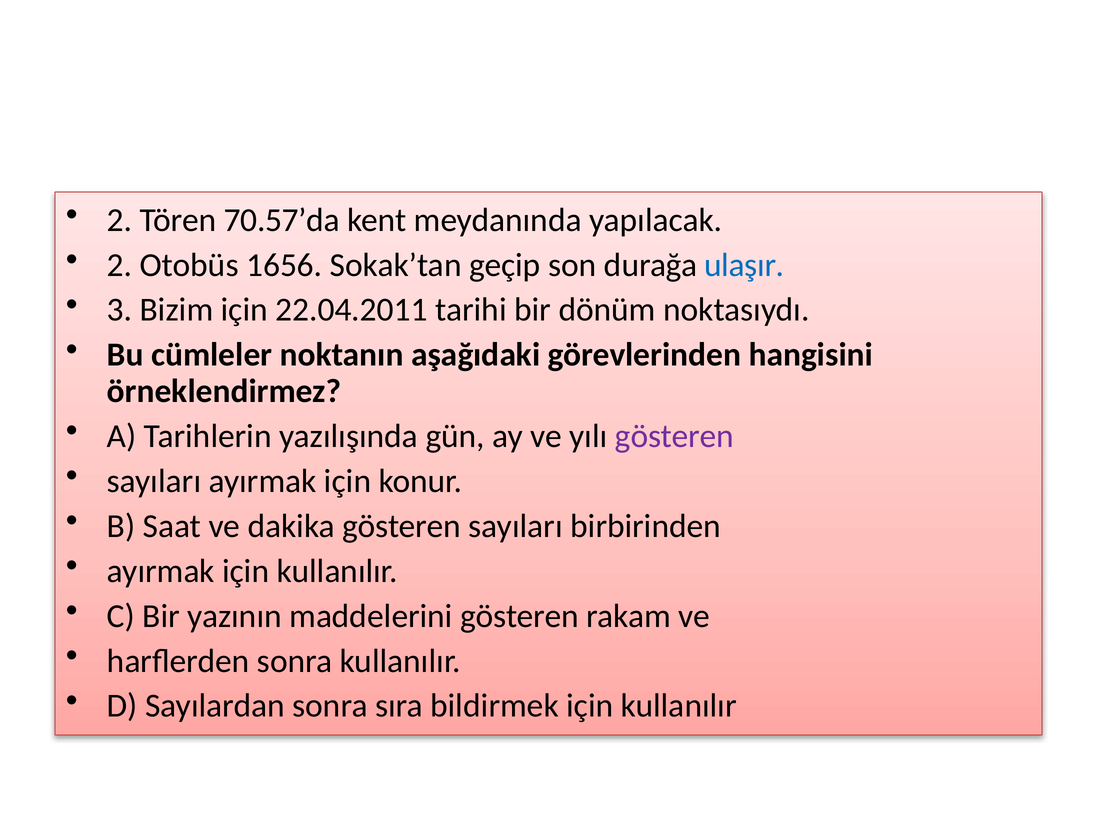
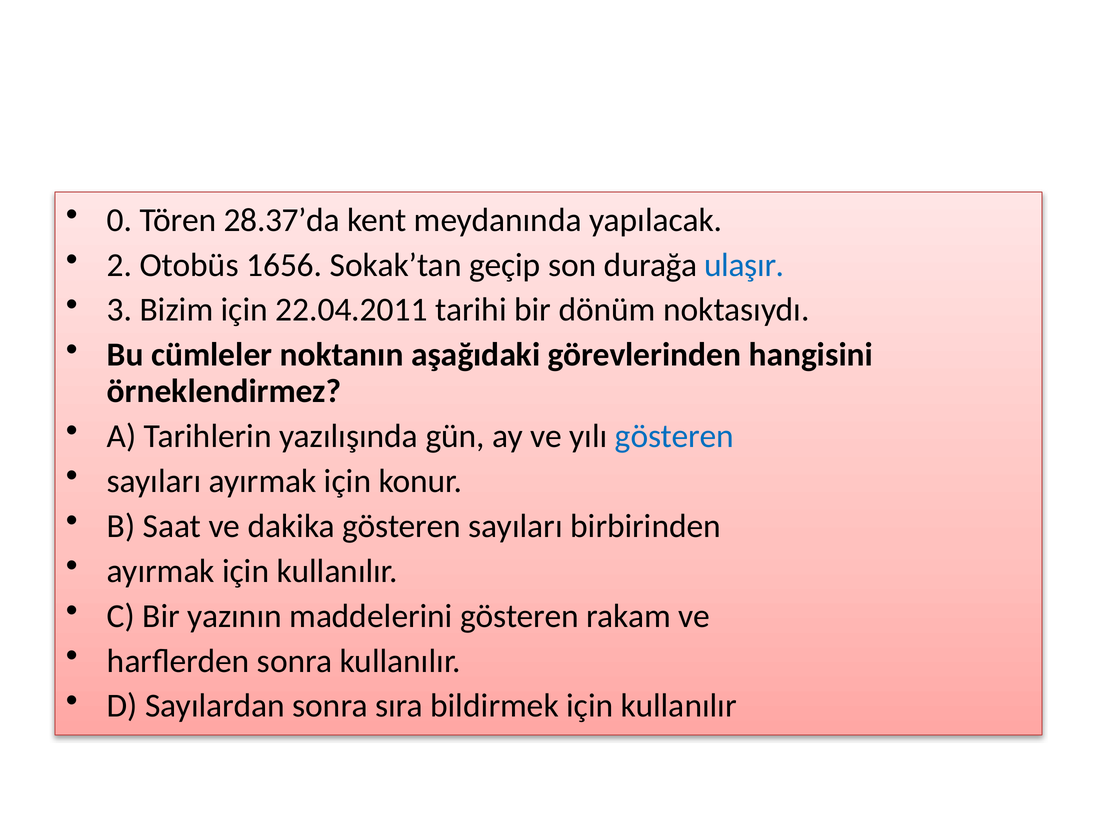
2: 2 -> 0 (120, 220)
70.57’da: 70.57’da -> 28.37’da (282, 220)
gösteren colour: purple -> blue (674, 436)
